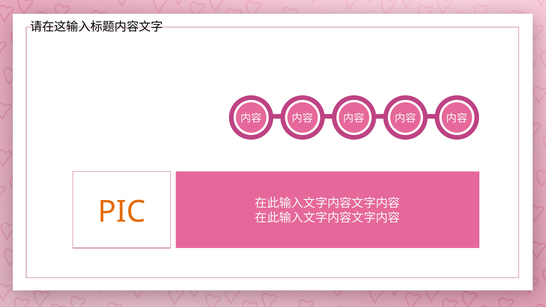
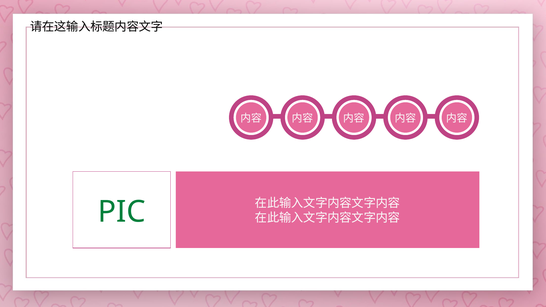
PIC colour: orange -> green (122, 212)
